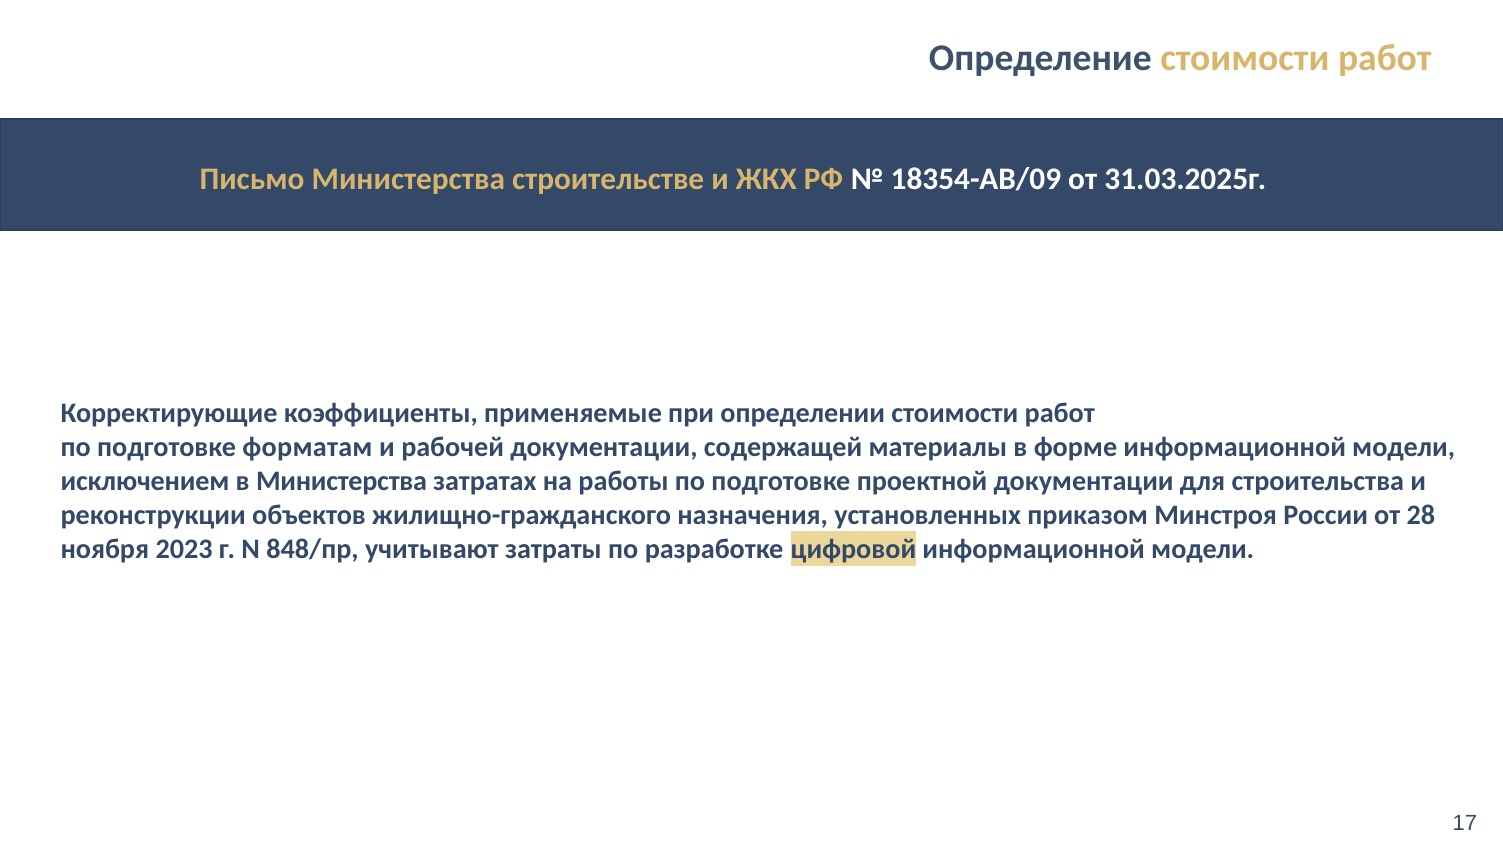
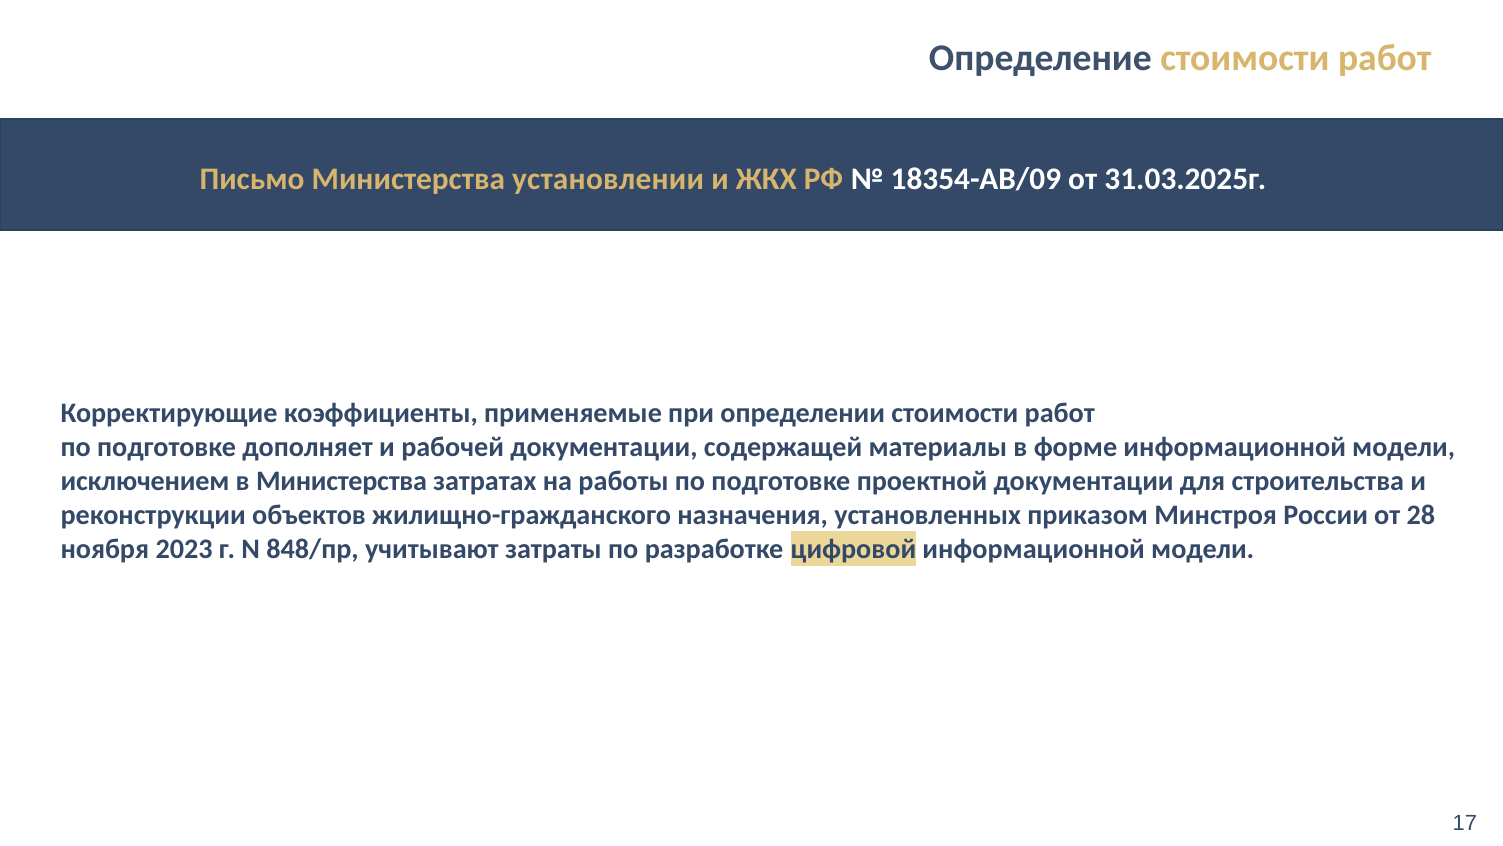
строительстве: строительстве -> установлении (608, 179)
форматам: форматам -> дополняет (308, 447)
